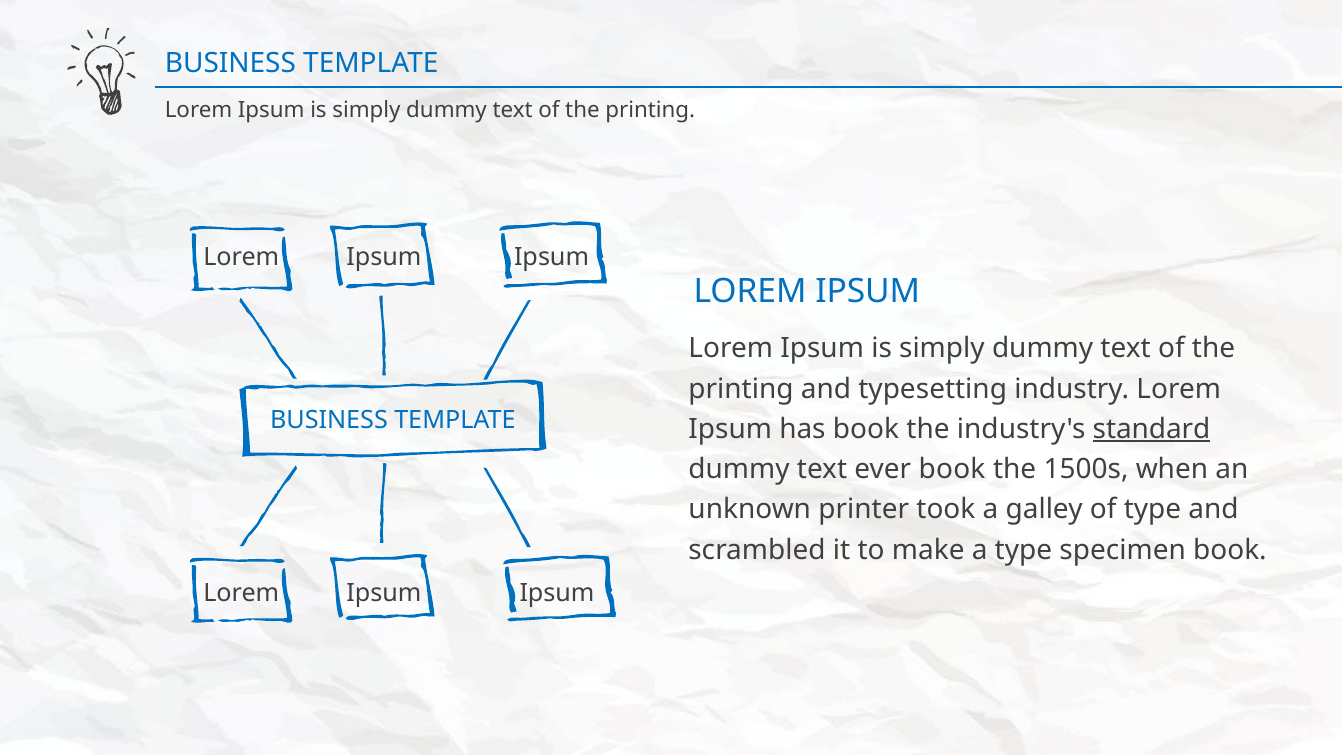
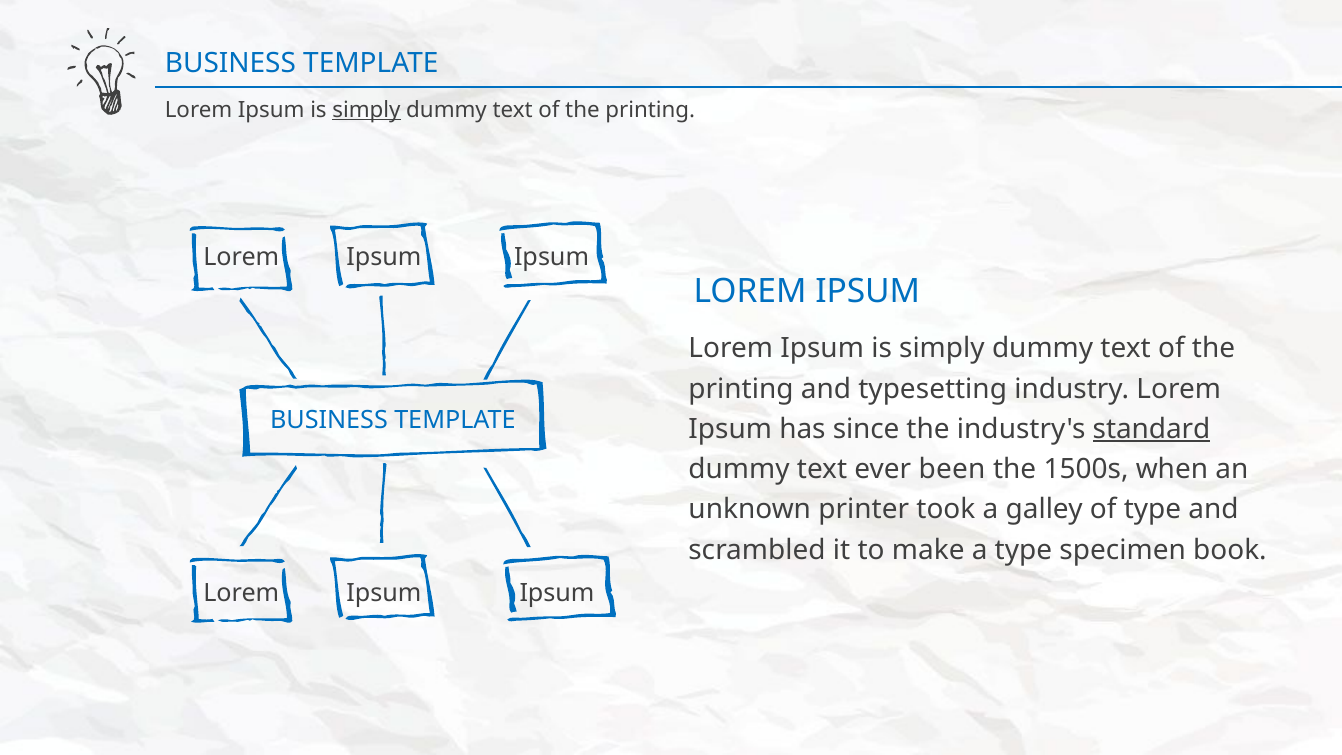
simply underline: none -> present (366, 110)
has book: book -> since (866, 429)
ever book: book -> been (952, 469)
